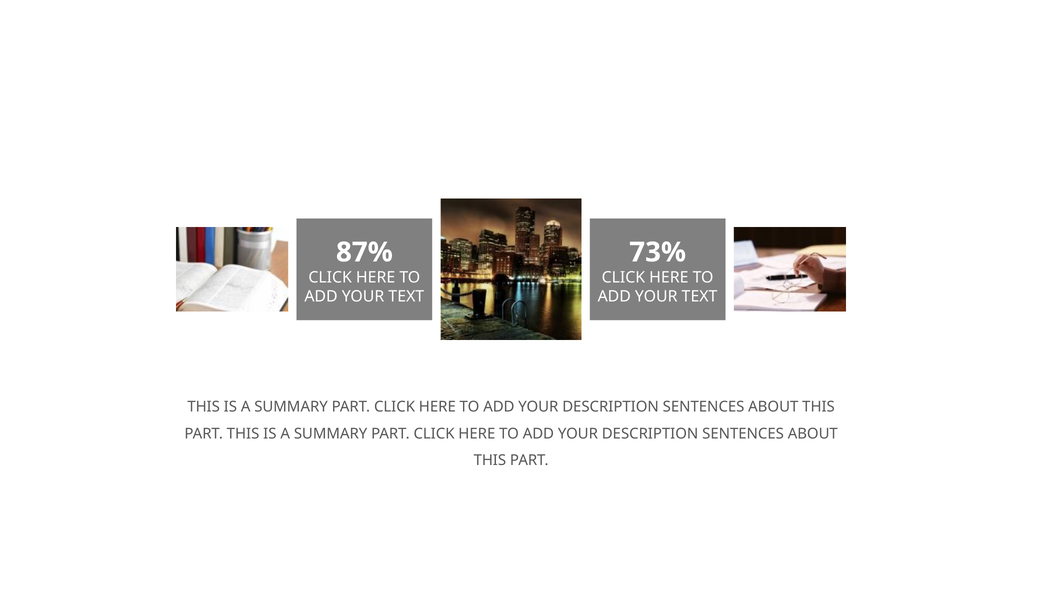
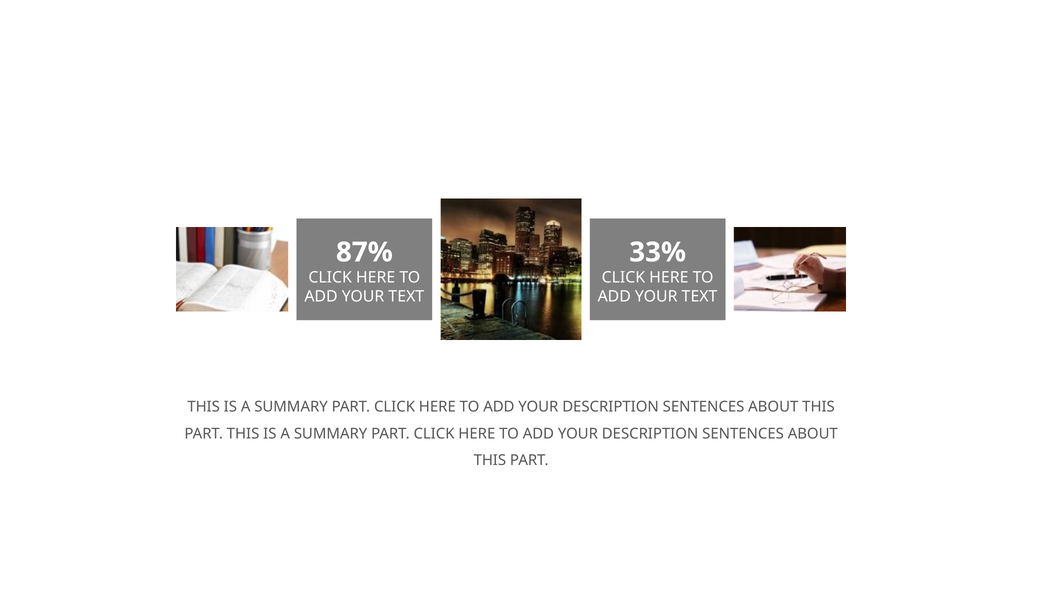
73%: 73% -> 33% (658, 252)
